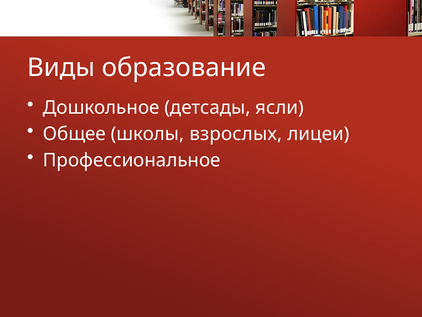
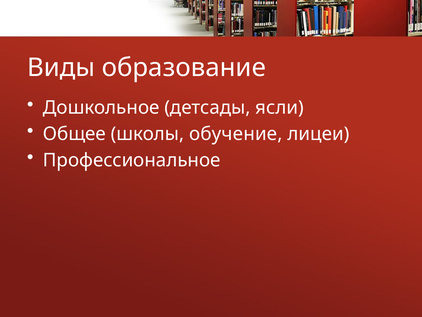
взрослых: взрослых -> обучение (236, 134)
